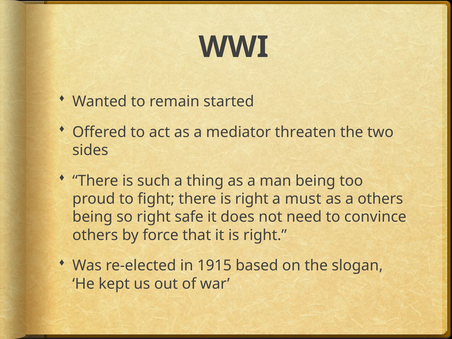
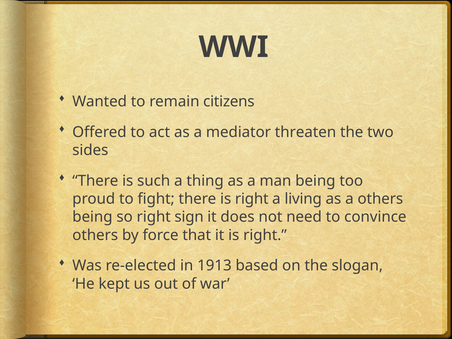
started: started -> citizens (229, 101)
must: must -> living (303, 199)
safe: safe -> sign (189, 217)
1915: 1915 -> 1913 (214, 266)
